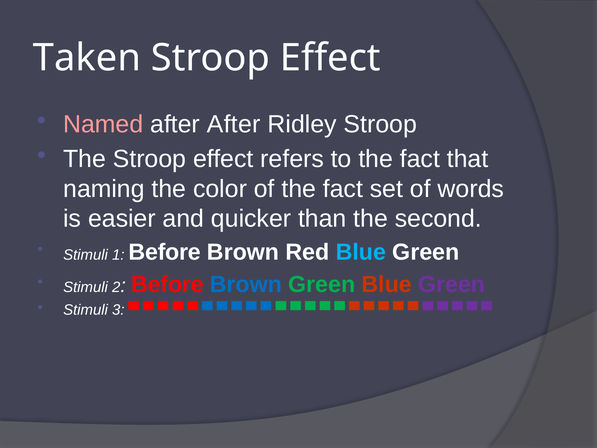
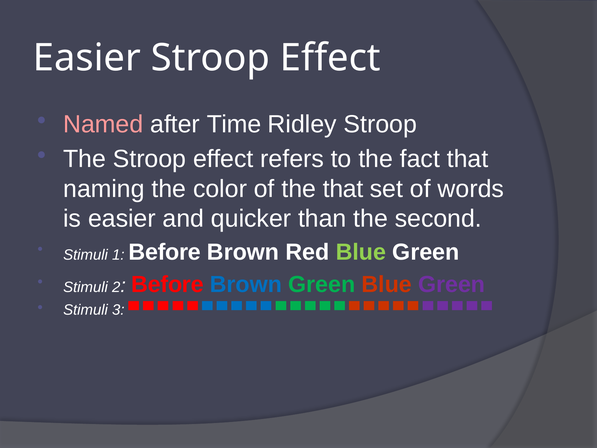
Taken: Taken -> Easier (87, 58)
after After: After -> Time (234, 124)
of the fact: fact -> that (343, 189)
Blue colour: light blue -> light green (361, 252)
